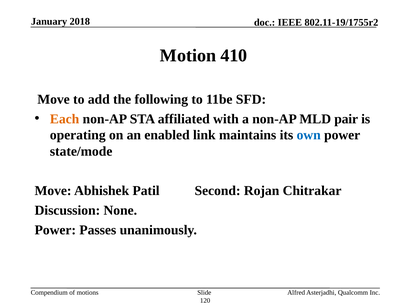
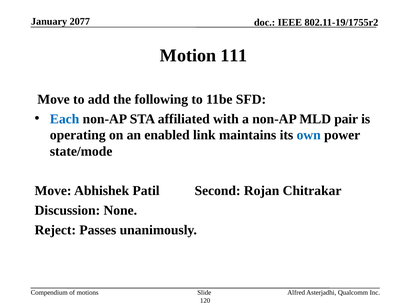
2018: 2018 -> 2077 (80, 22)
410: 410 -> 111 (234, 55)
Each colour: orange -> blue (65, 119)
Power: Power -> Reject (55, 230)
